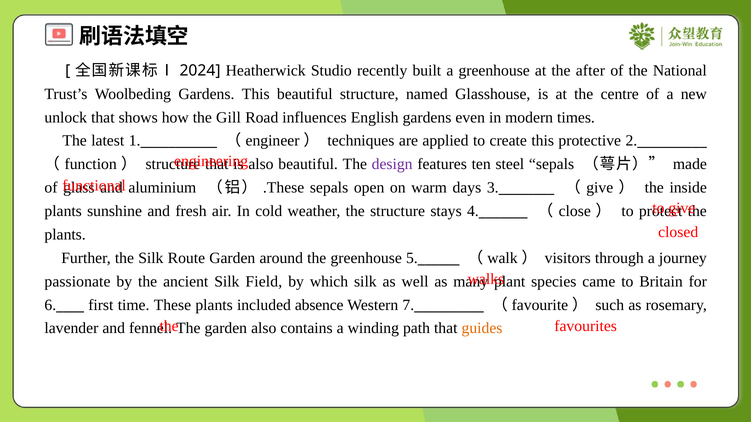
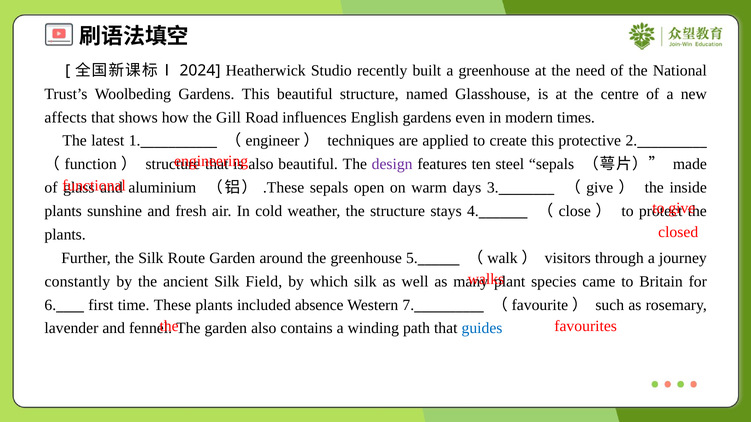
after: after -> need (590, 71)
unlock: unlock -> affects (66, 118)
passionate: passionate -> constantly (77, 282)
guides colour: orange -> blue (482, 329)
